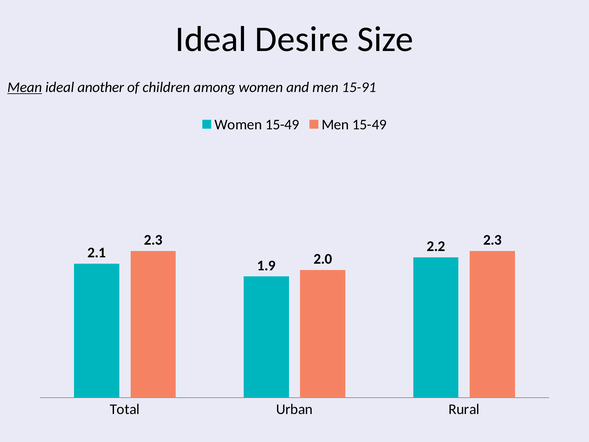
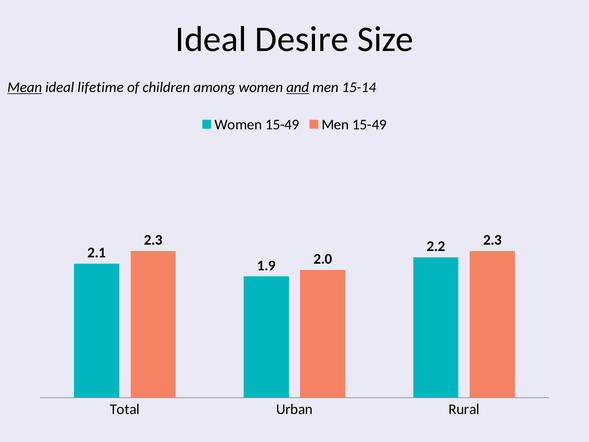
another: another -> lifetime (101, 87)
and underline: none -> present (298, 87)
15-91: 15-91 -> 15-14 (359, 87)
